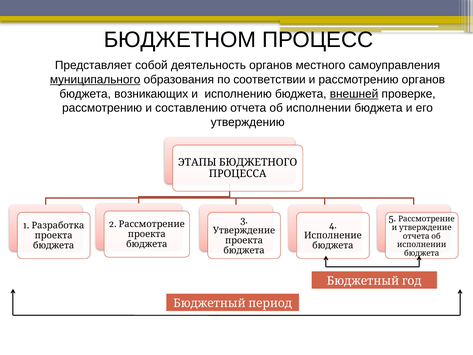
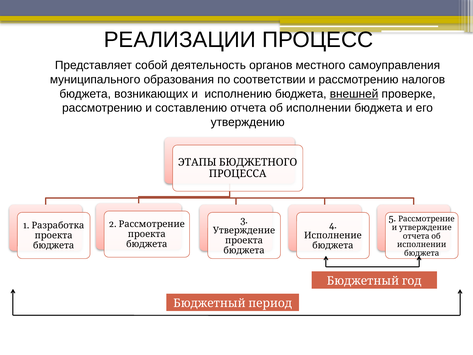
БЮДЖЕТНОМ: БЮДЖЕТНОМ -> РЕАЛИЗАЦИИ (180, 40)
муниципального underline: present -> none (95, 80)
рассмотрению органов: органов -> налогов (423, 80)
